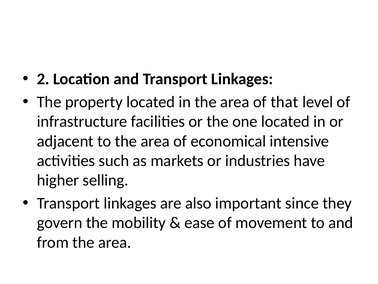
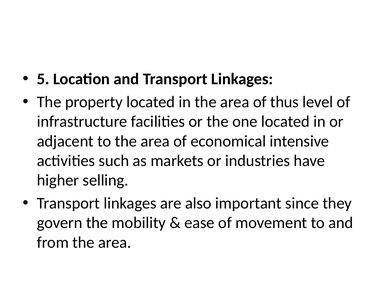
2: 2 -> 5 (43, 79)
that: that -> thus (285, 102)
